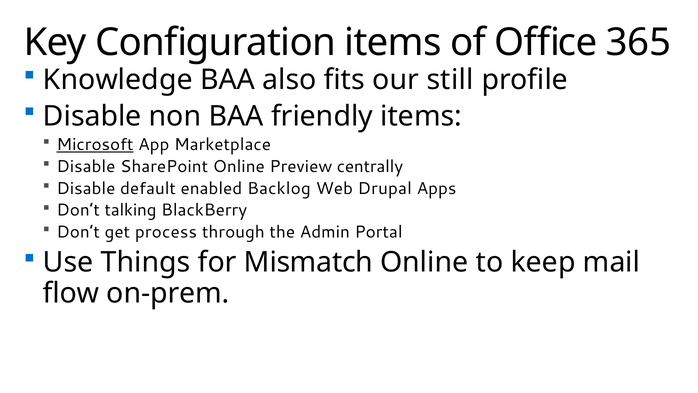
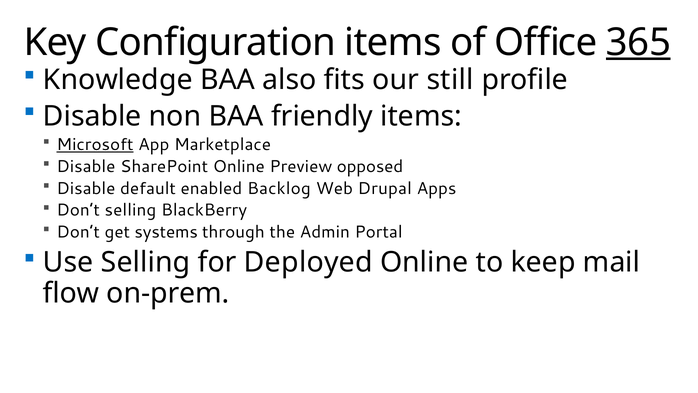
365 underline: none -> present (638, 42)
centrally: centrally -> opposed (370, 166)
Don’t talking: talking -> selling (130, 210)
process: process -> systems (166, 232)
Use Things: Things -> Selling (146, 262)
Mismatch: Mismatch -> Deployed (308, 262)
